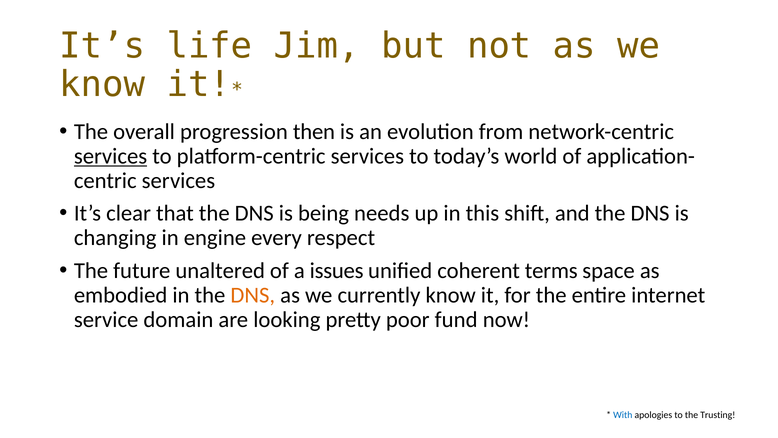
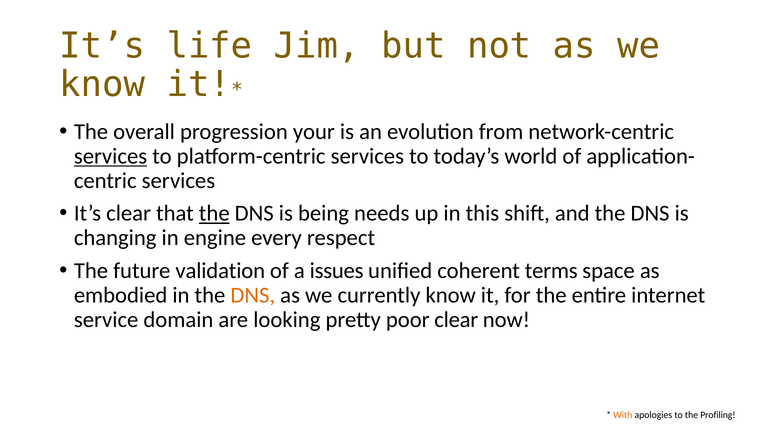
then: then -> your (314, 132)
the underline: none -> present (214, 213)
unaltered: unaltered -> validation (220, 270)
poor fund: fund -> clear (456, 319)
With colour: blue -> orange (623, 415)
Trusting: Trusting -> Profiling (718, 415)
